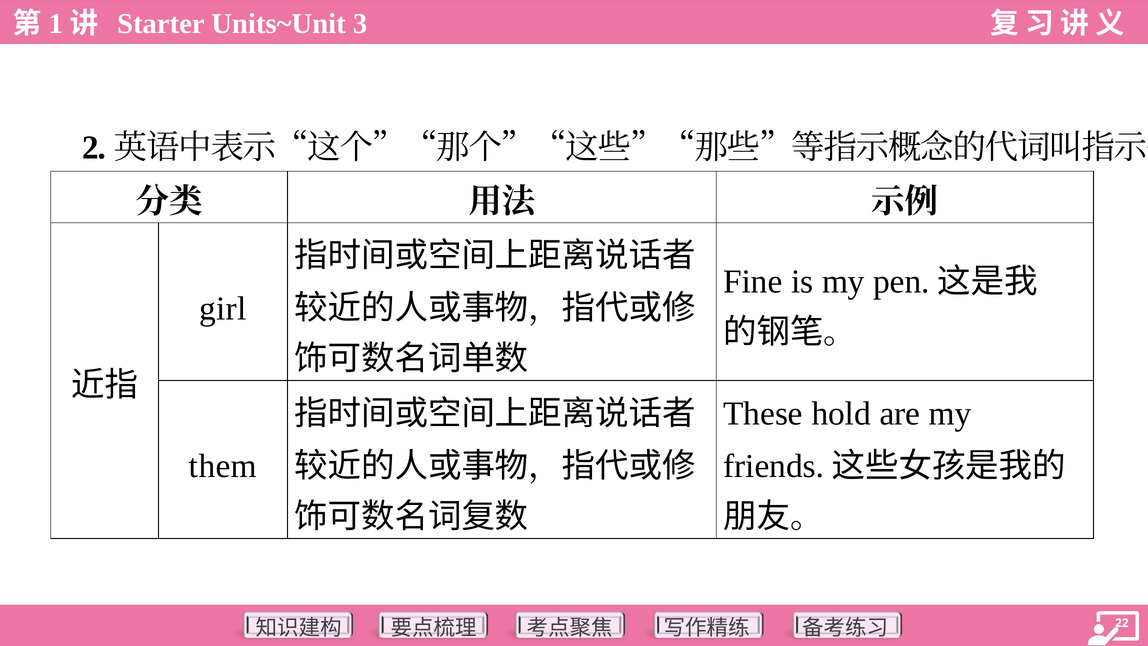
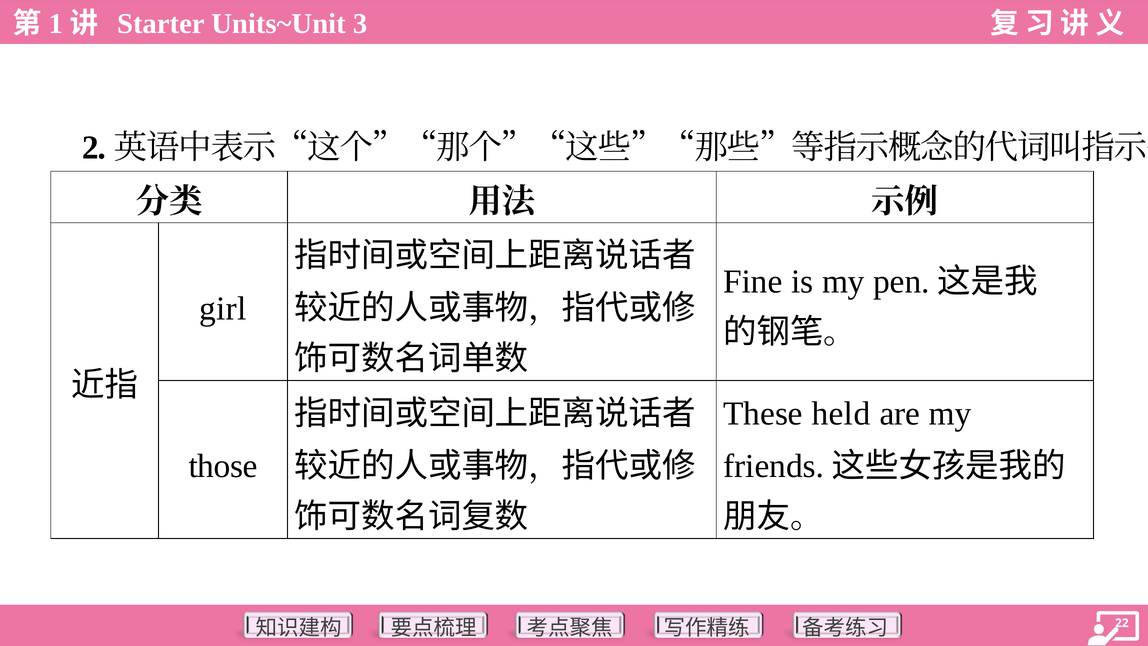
hold: hold -> held (841, 413)
them: them -> those (223, 466)
